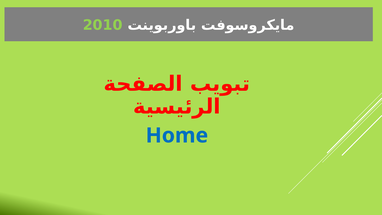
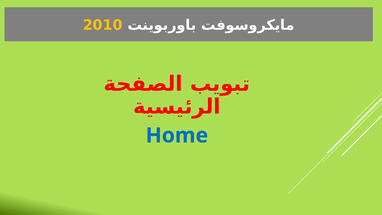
2010 colour: light green -> yellow (103, 25)
